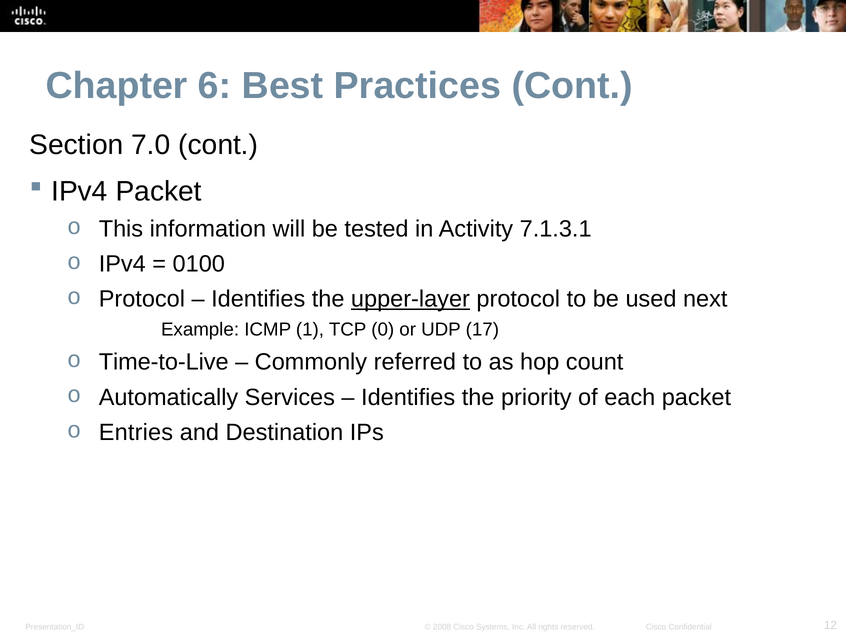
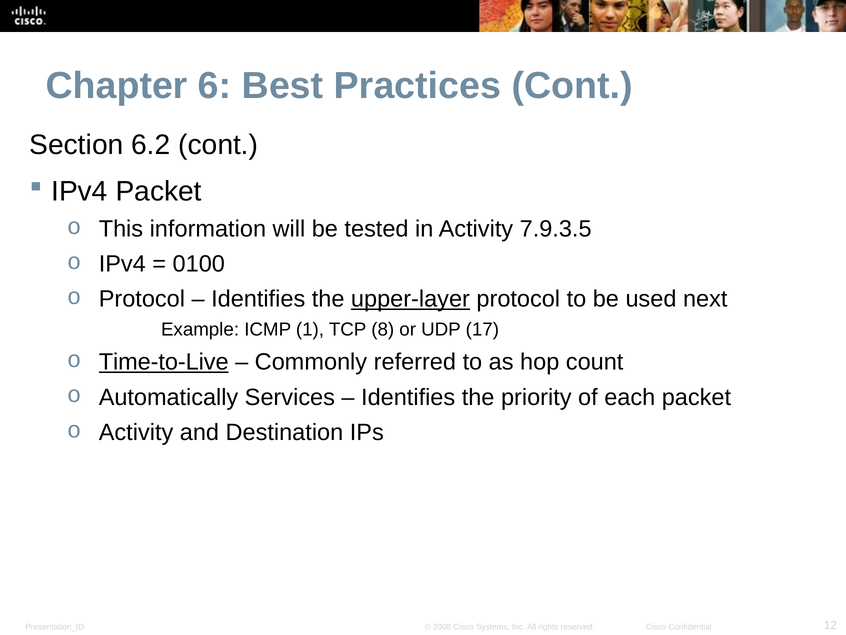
7.0: 7.0 -> 6.2 (151, 145)
7.1.3.1: 7.1.3.1 -> 7.9.3.5 (556, 229)
0: 0 -> 8 (383, 330)
Time-to-Live underline: none -> present (164, 362)
Entries: Entries -> Activity (136, 432)
